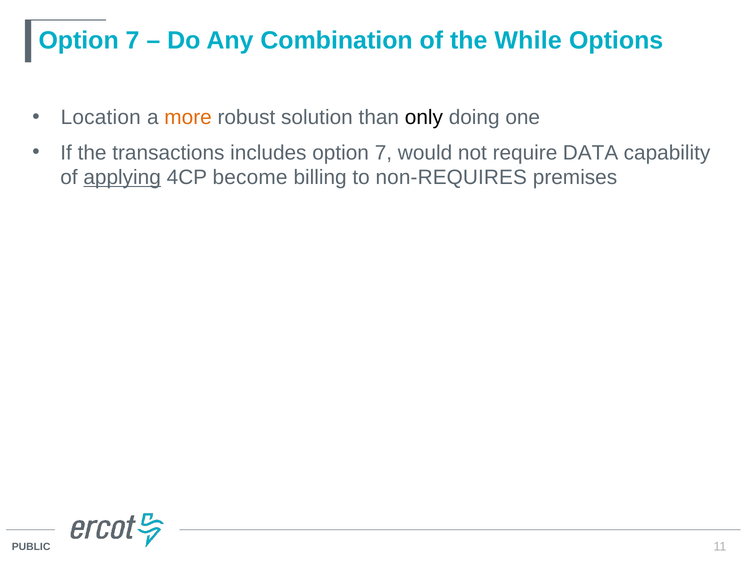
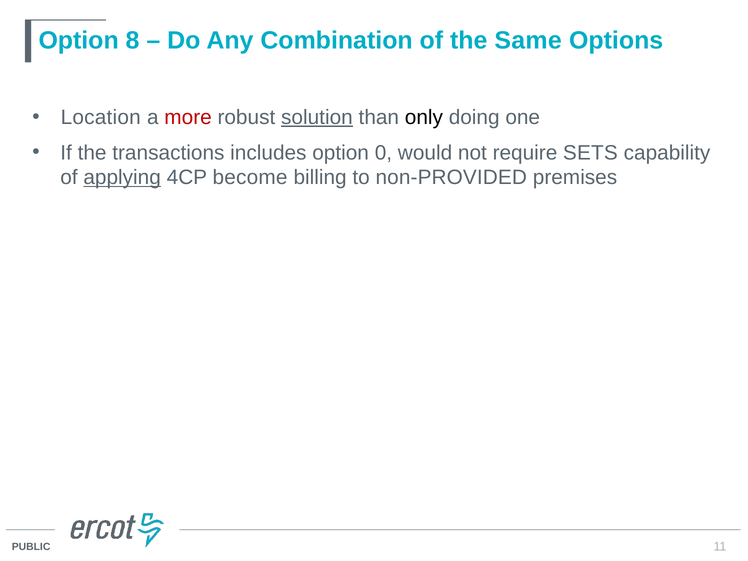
7: 7 -> 8 (133, 40)
While: While -> Same (528, 40)
more colour: orange -> red (188, 117)
solution underline: none -> present (317, 117)
includes option 7: 7 -> 0 (383, 153)
DATA: DATA -> SETS (590, 153)
non-REQUIRES: non-REQUIRES -> non-PROVIDED (451, 178)
